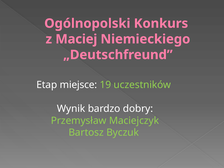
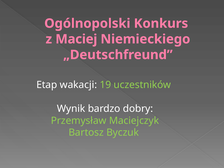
miejsce: miejsce -> wakacji (78, 85)
